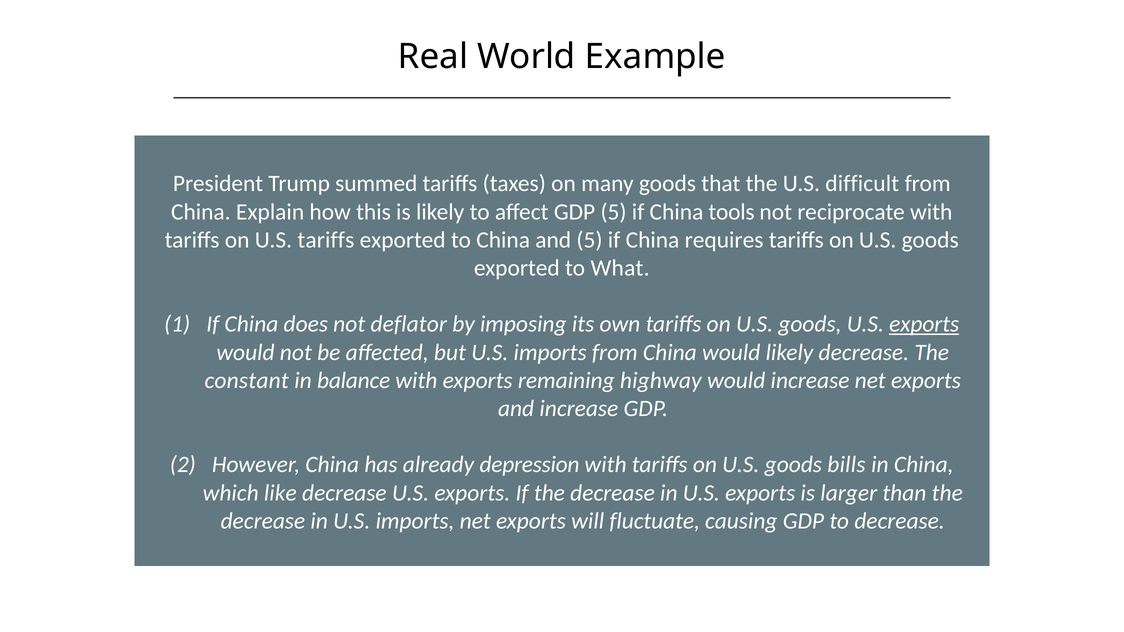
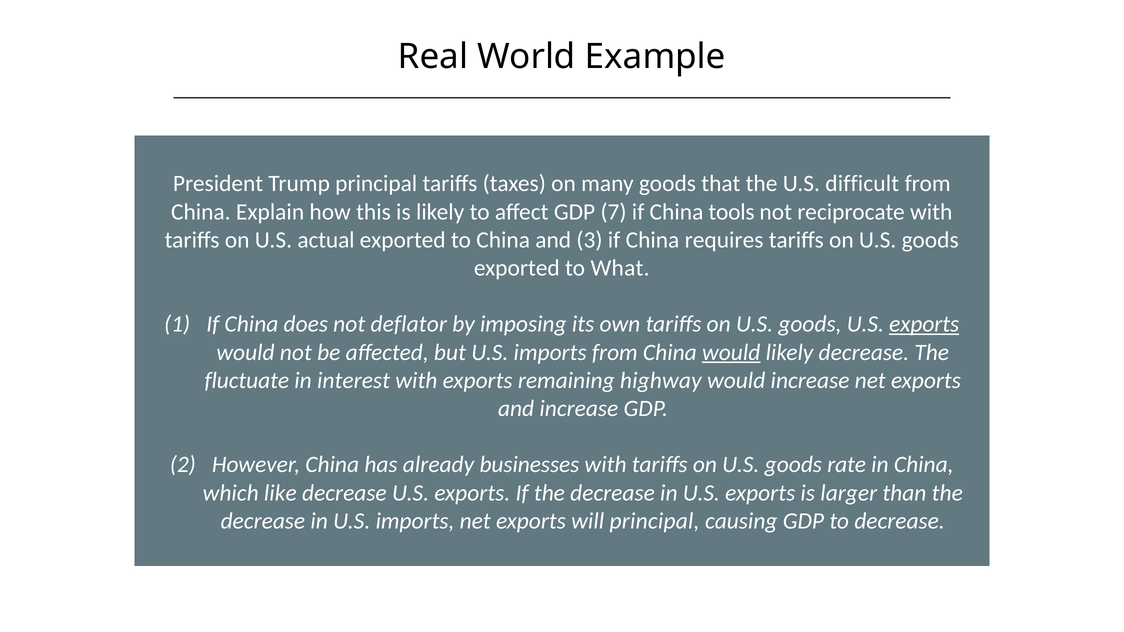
Trump summed: summed -> principal (376, 184)
GDP 5: 5 -> 7 (614, 212)
U.S tariffs: tariffs -> actual (326, 240)
and 5: 5 -> 3 (589, 240)
would underline: none -> present (731, 352)
constant: constant -> fluctuate (247, 381)
balance: balance -> interest (354, 381)
depression: depression -> businesses (529, 465)
bills: bills -> rate (847, 465)
will fluctuate: fluctuate -> principal (655, 521)
